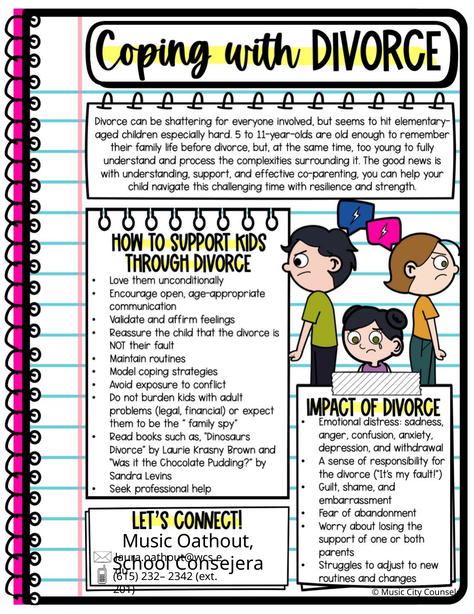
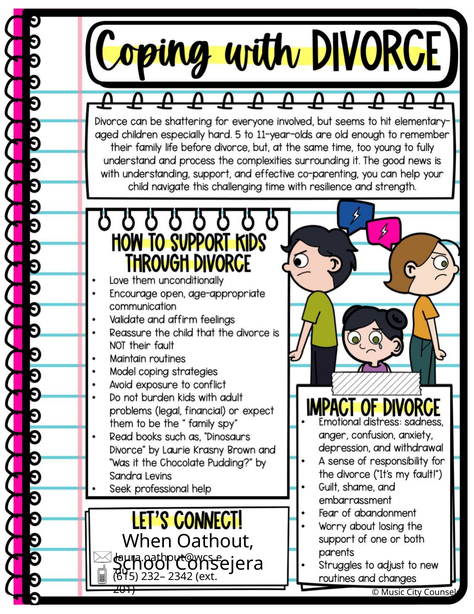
Music: Music -> When (147, 541)
